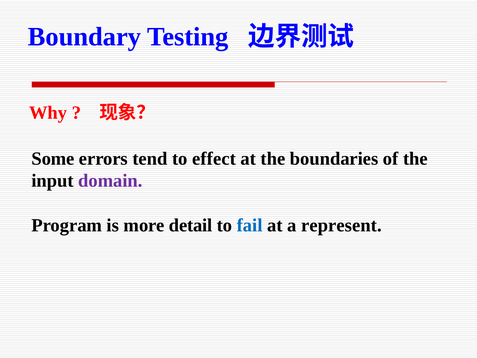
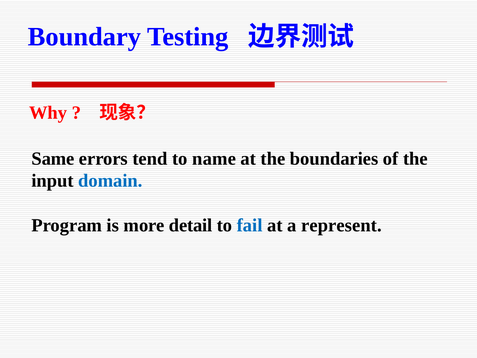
Some: Some -> Same (53, 158)
effect: effect -> name (214, 158)
domain colour: purple -> blue (110, 181)
